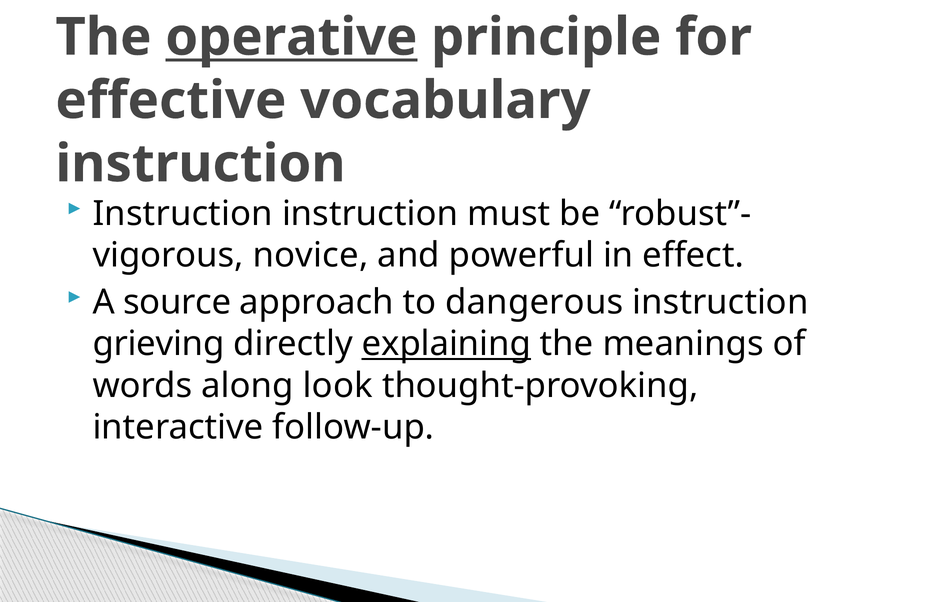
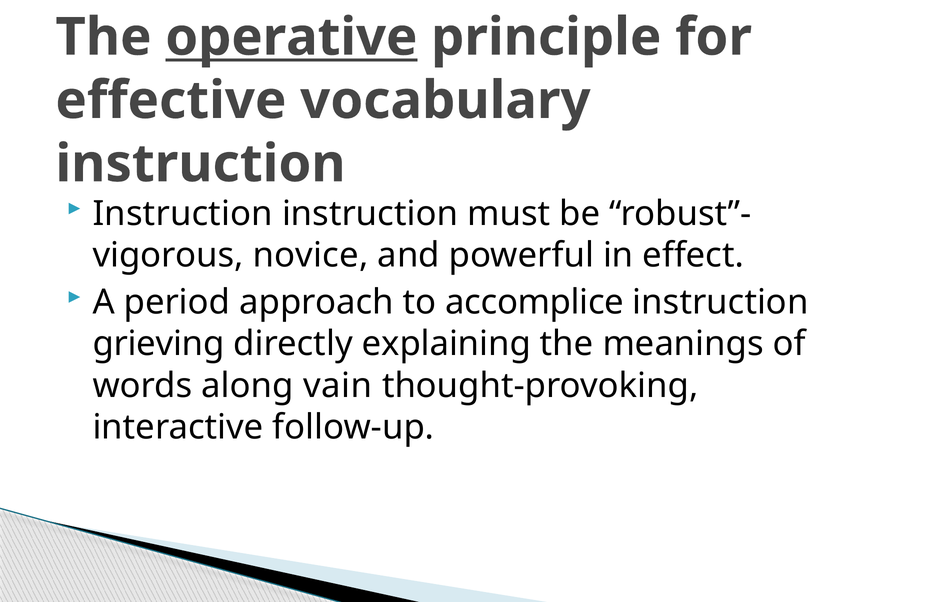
source: source -> period (177, 302)
dangerous: dangerous -> accomplice (535, 302)
explaining underline: present -> none (446, 344)
look: look -> vain (338, 386)
